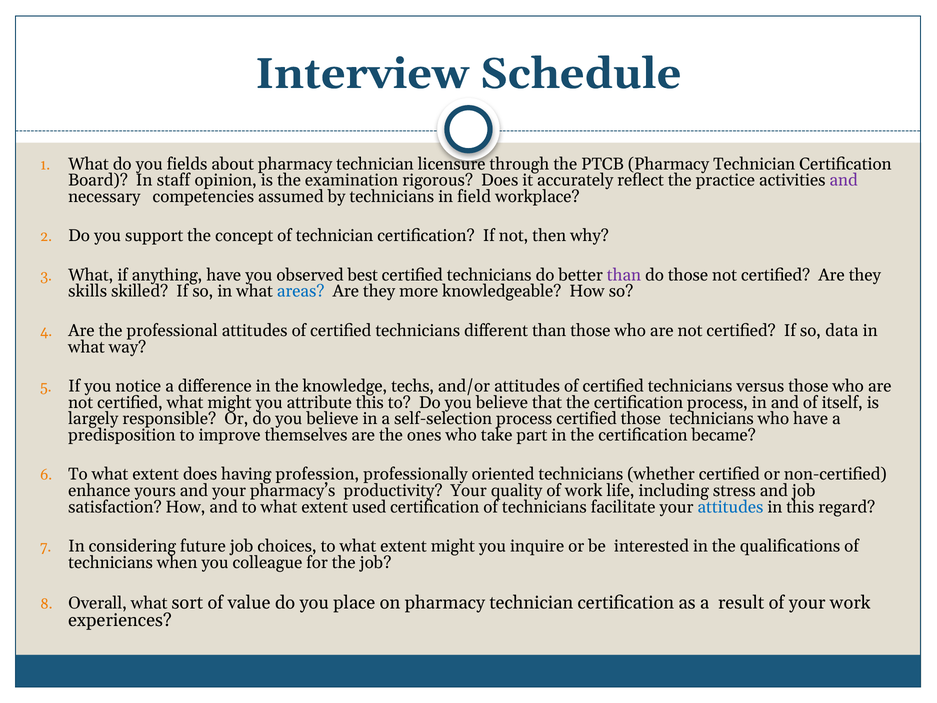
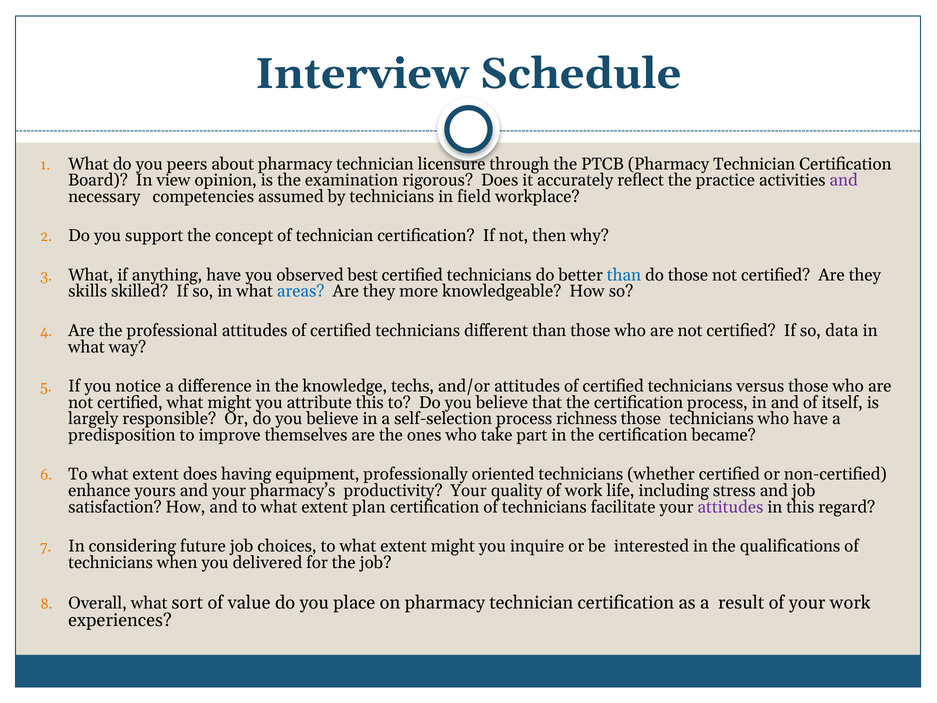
fields: fields -> peers (187, 164)
staff: staff -> view (174, 180)
than colour: purple -> blue (624, 275)
process certified: certified -> richness (587, 419)
profession: profession -> equipment (317, 474)
used: used -> plan (369, 507)
attitudes colour: blue -> purple (730, 507)
colleague: colleague -> delivered (267, 562)
